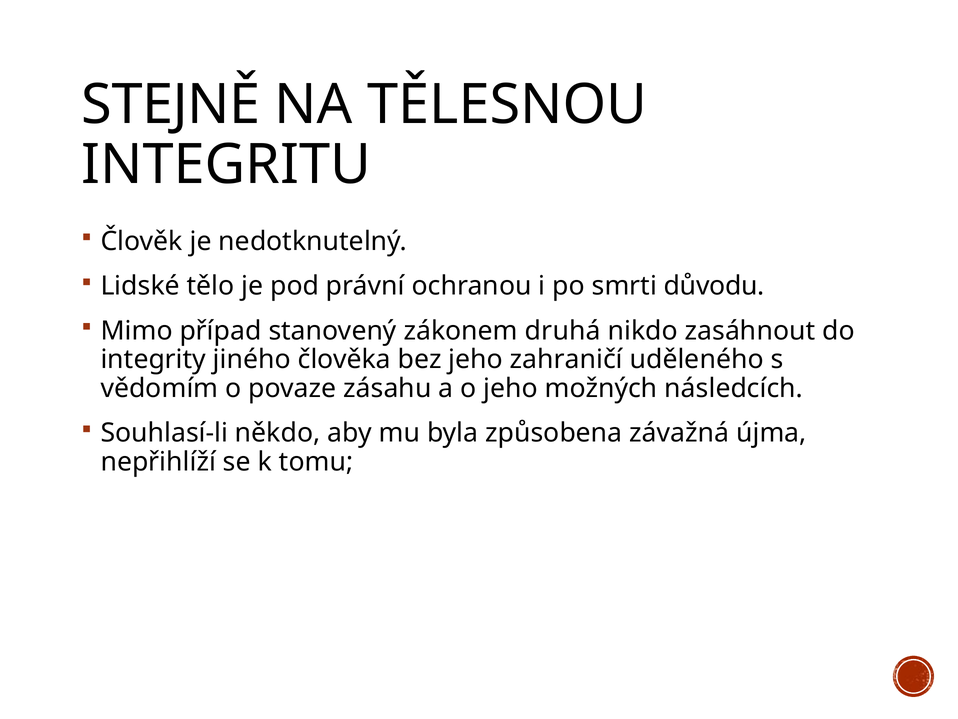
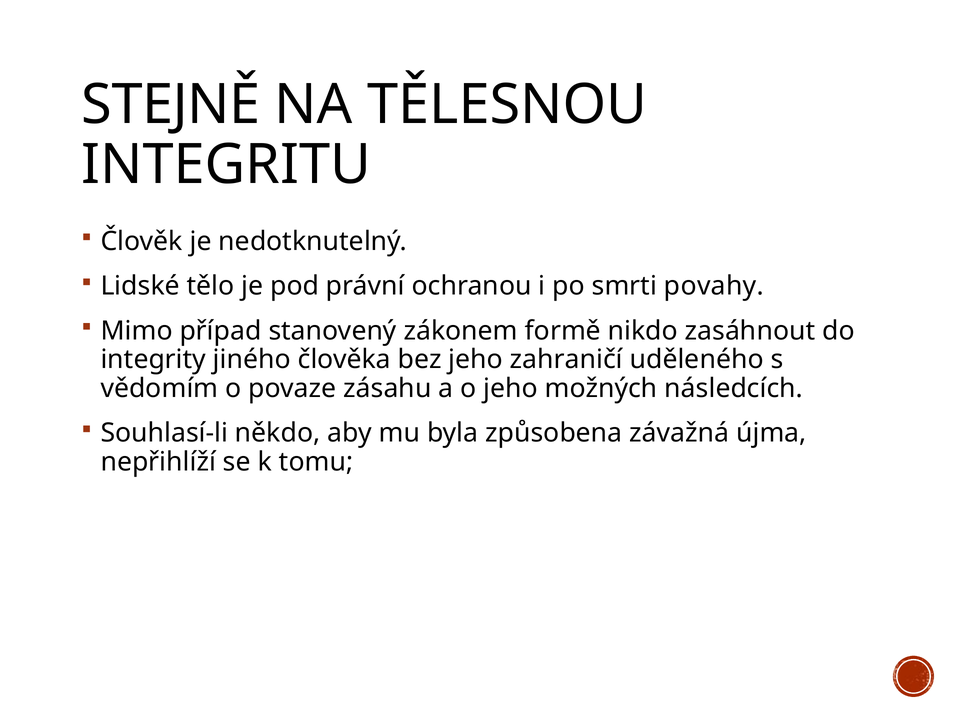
důvodu: důvodu -> povahy (714, 286)
druhá: druhá -> formě (563, 331)
